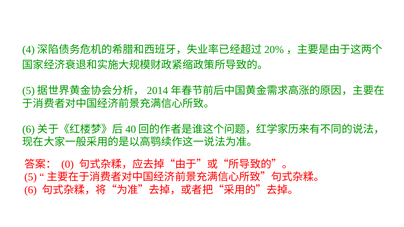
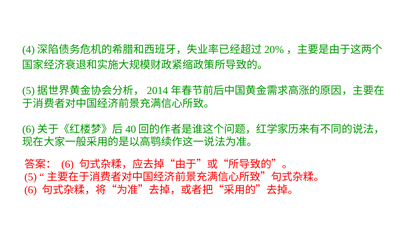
0: 0 -> 6 (68, 164)
